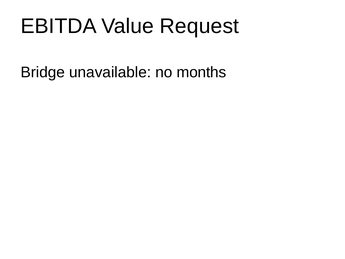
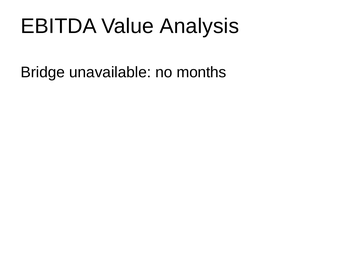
Request: Request -> Analysis (199, 26)
